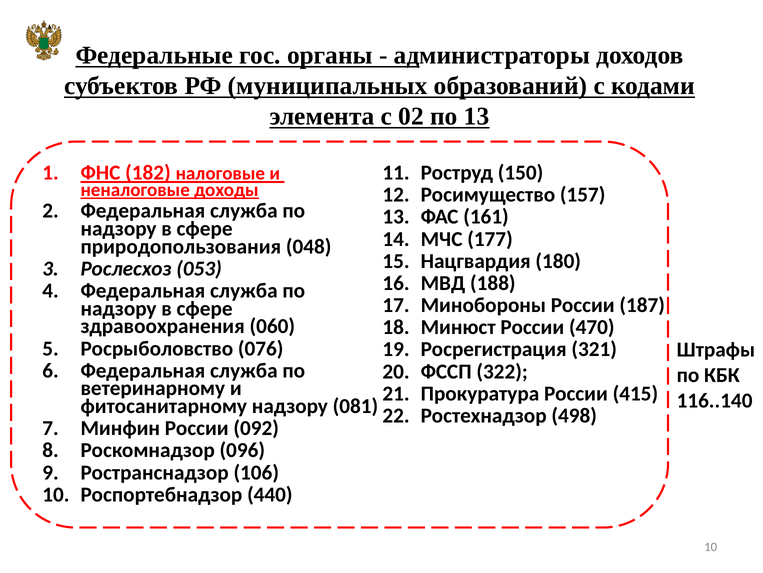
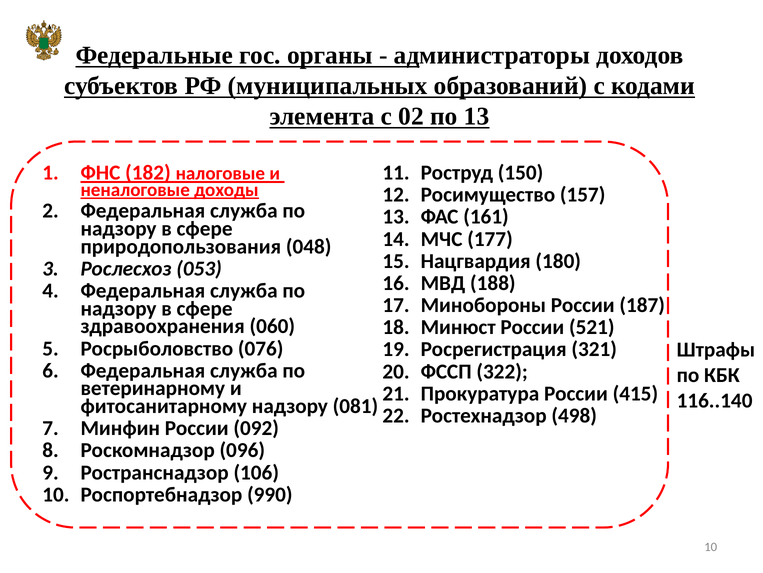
470: 470 -> 521 (592, 327)
440: 440 -> 990 (270, 494)
